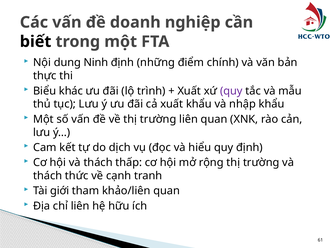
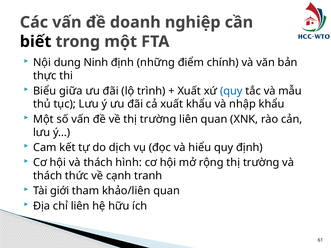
khác: khác -> giữa (71, 91)
quy colour: purple -> blue (231, 91)
thấp: thấp -> hình (129, 163)
